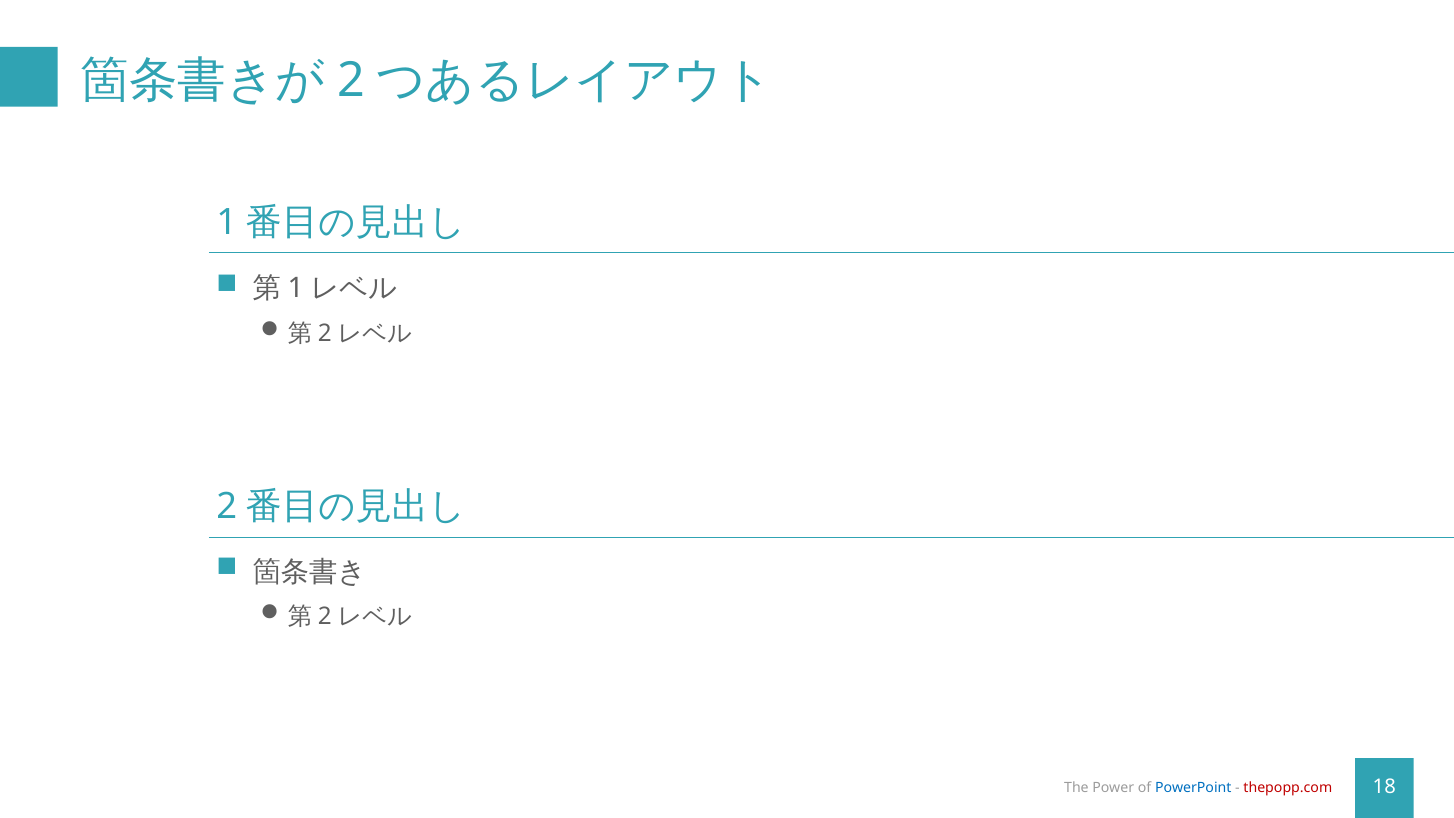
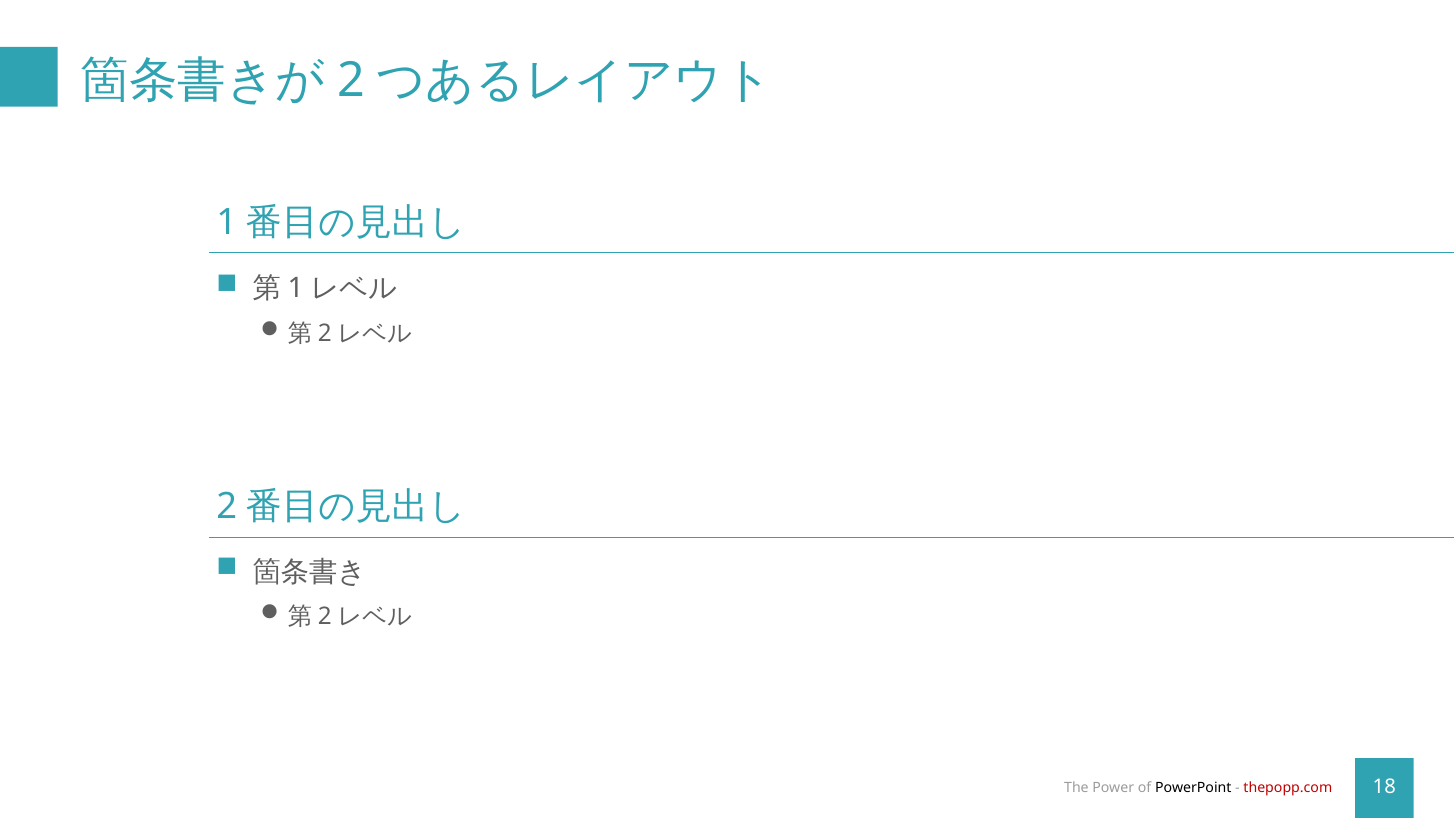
PowerPoint colour: blue -> black (1193, 788)
